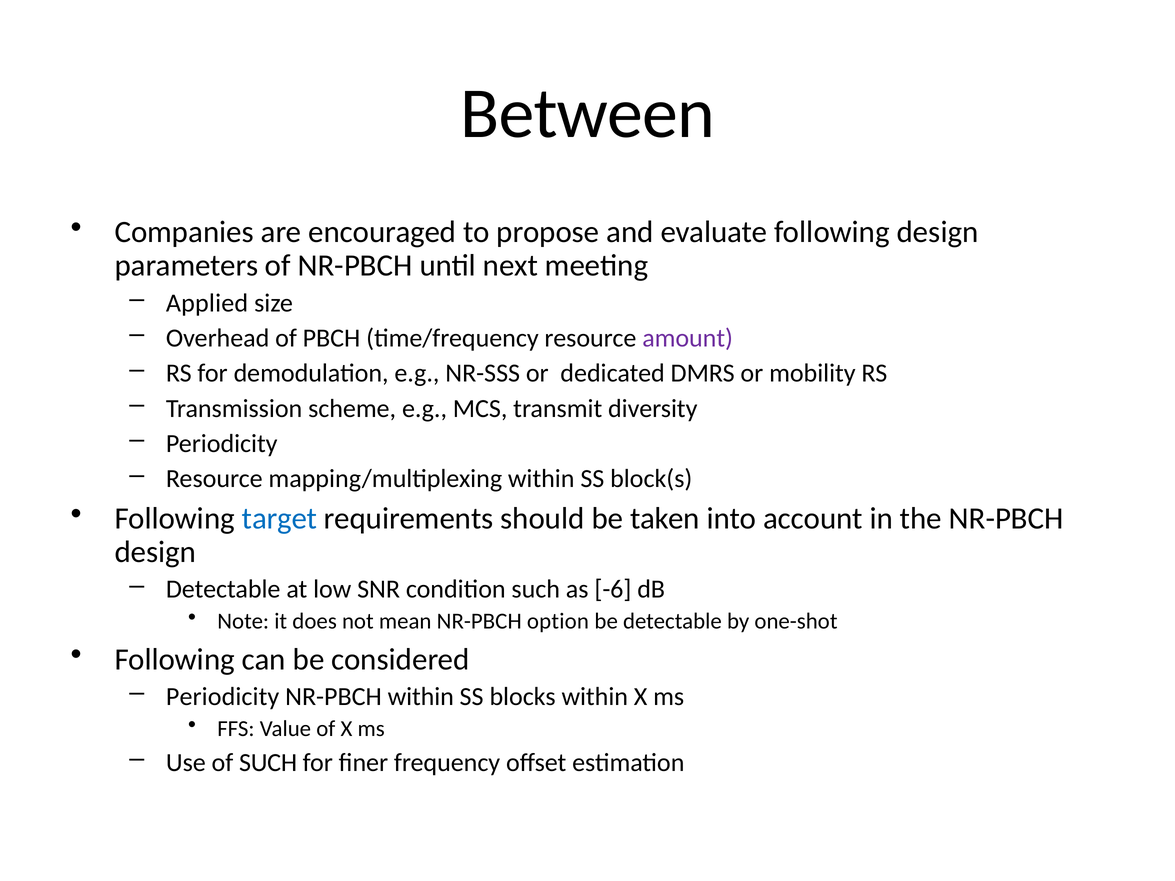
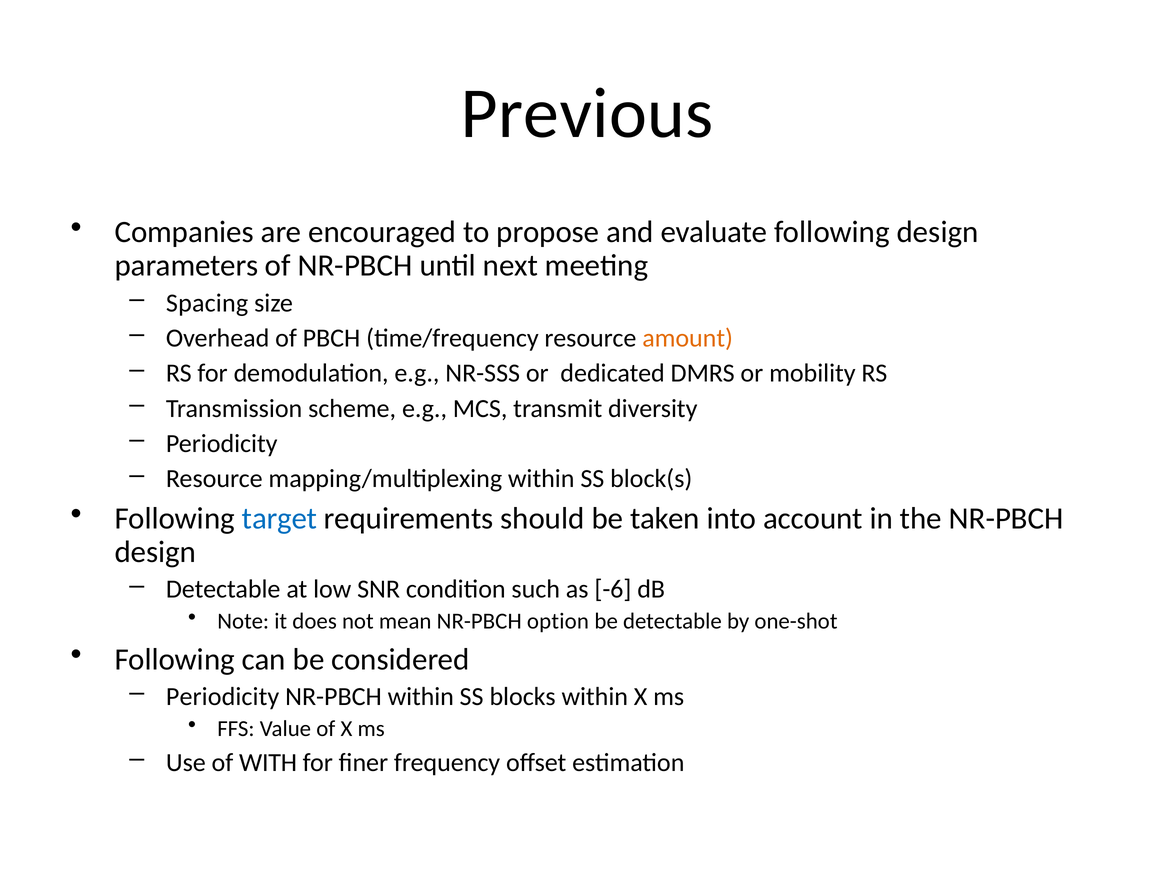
Between: Between -> Previous (587, 114)
Applied: Applied -> Spacing (207, 303)
amount colour: purple -> orange (688, 338)
of SUCH: SUCH -> WITH (268, 763)
